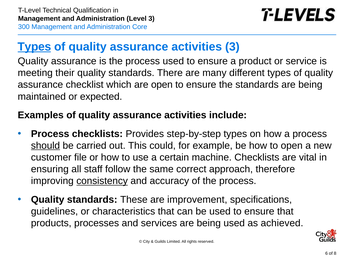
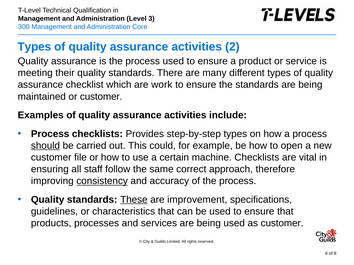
Types underline: present -> none (34, 47)
activities 3: 3 -> 2 (232, 47)
are open: open -> work (162, 85)
or expected: expected -> customer (101, 97)
These underline: none -> present (134, 200)
as achieved: achieved -> customer (282, 224)
